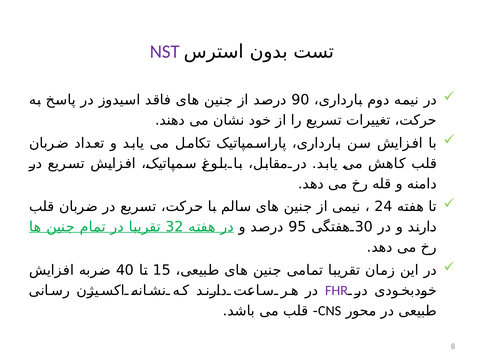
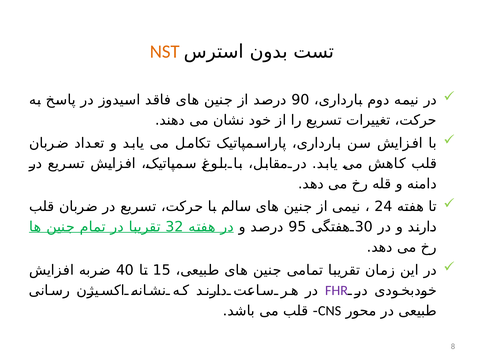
NST colour: purple -> orange (165, 52)
